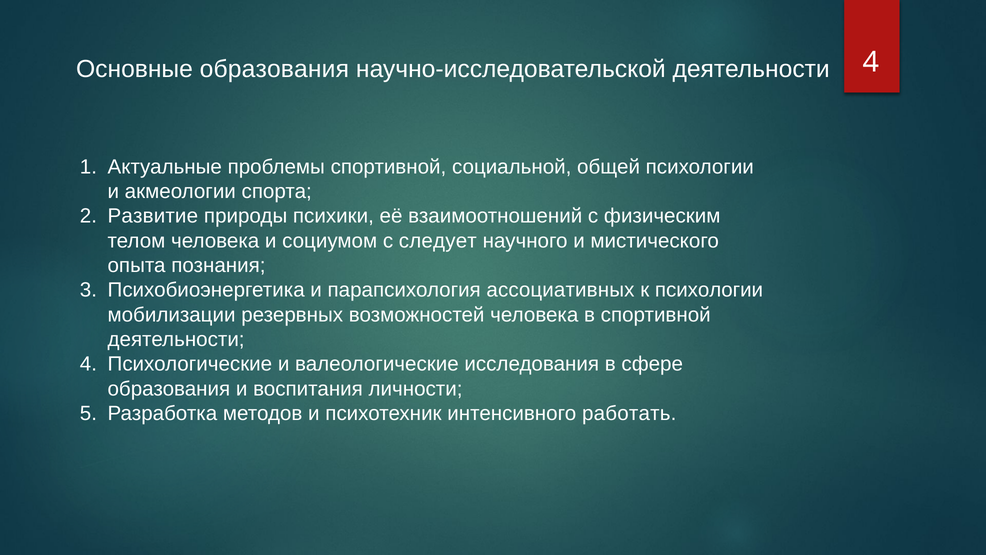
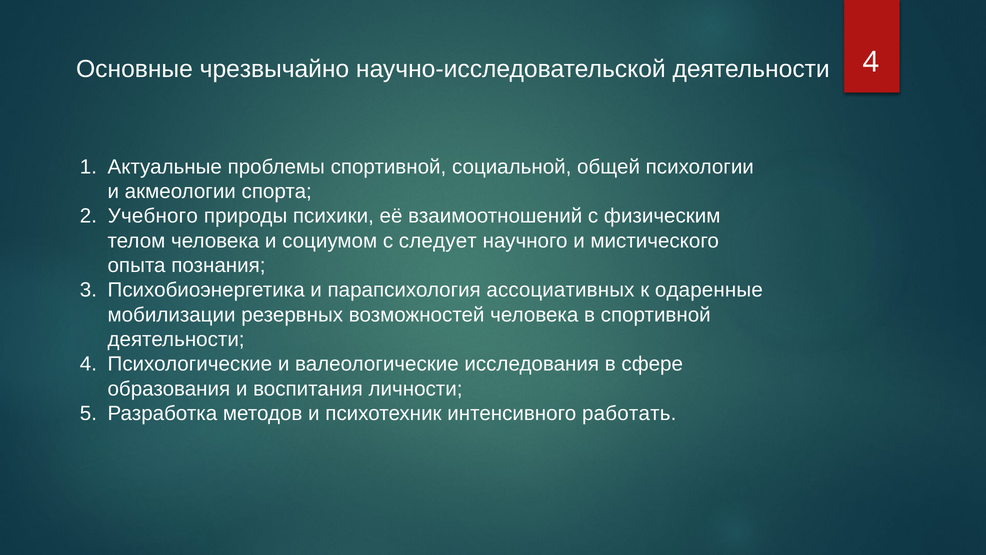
Основные образования: образования -> чрезвычайно (274, 69)
Развитие: Развитие -> Учебного (153, 216)
к психологии: психологии -> одаренные (709, 290)
